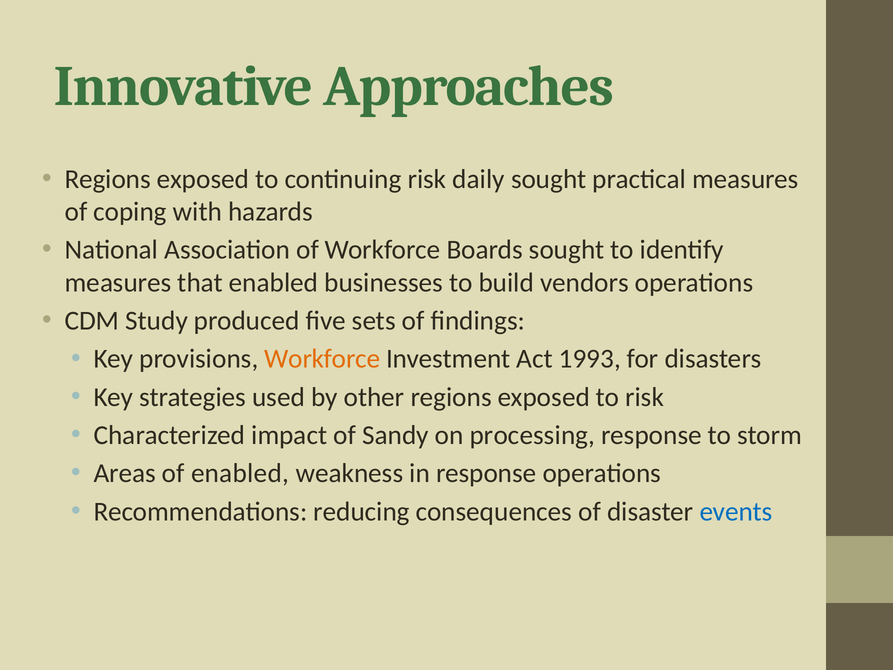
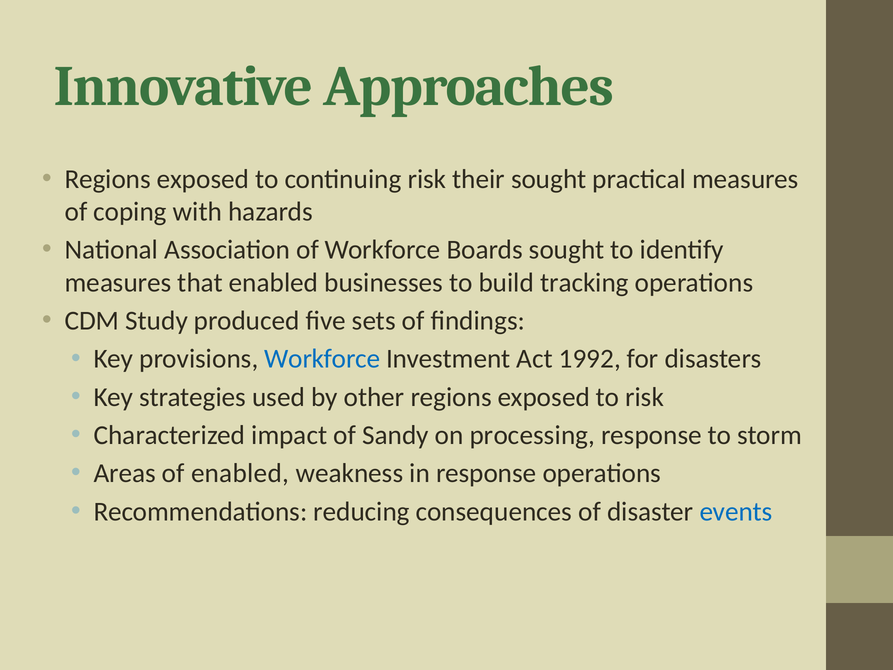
daily: daily -> their (479, 179)
vendors: vendors -> tracking (584, 283)
Workforce colour: orange -> blue (322, 359)
1993: 1993 -> 1992 (590, 359)
